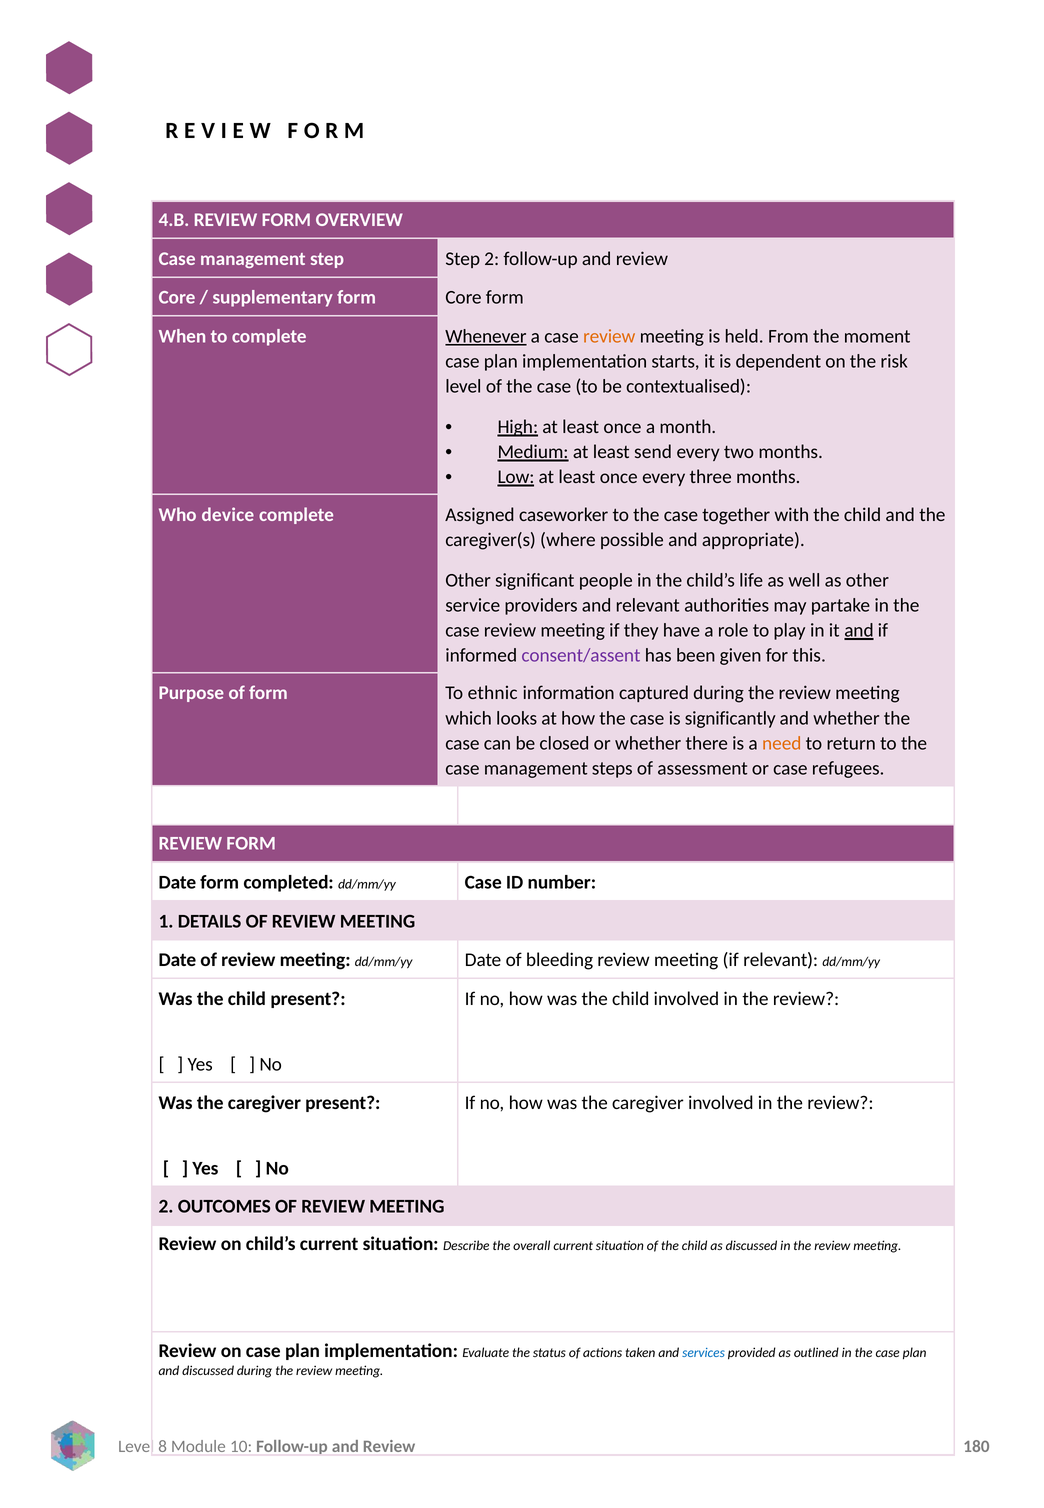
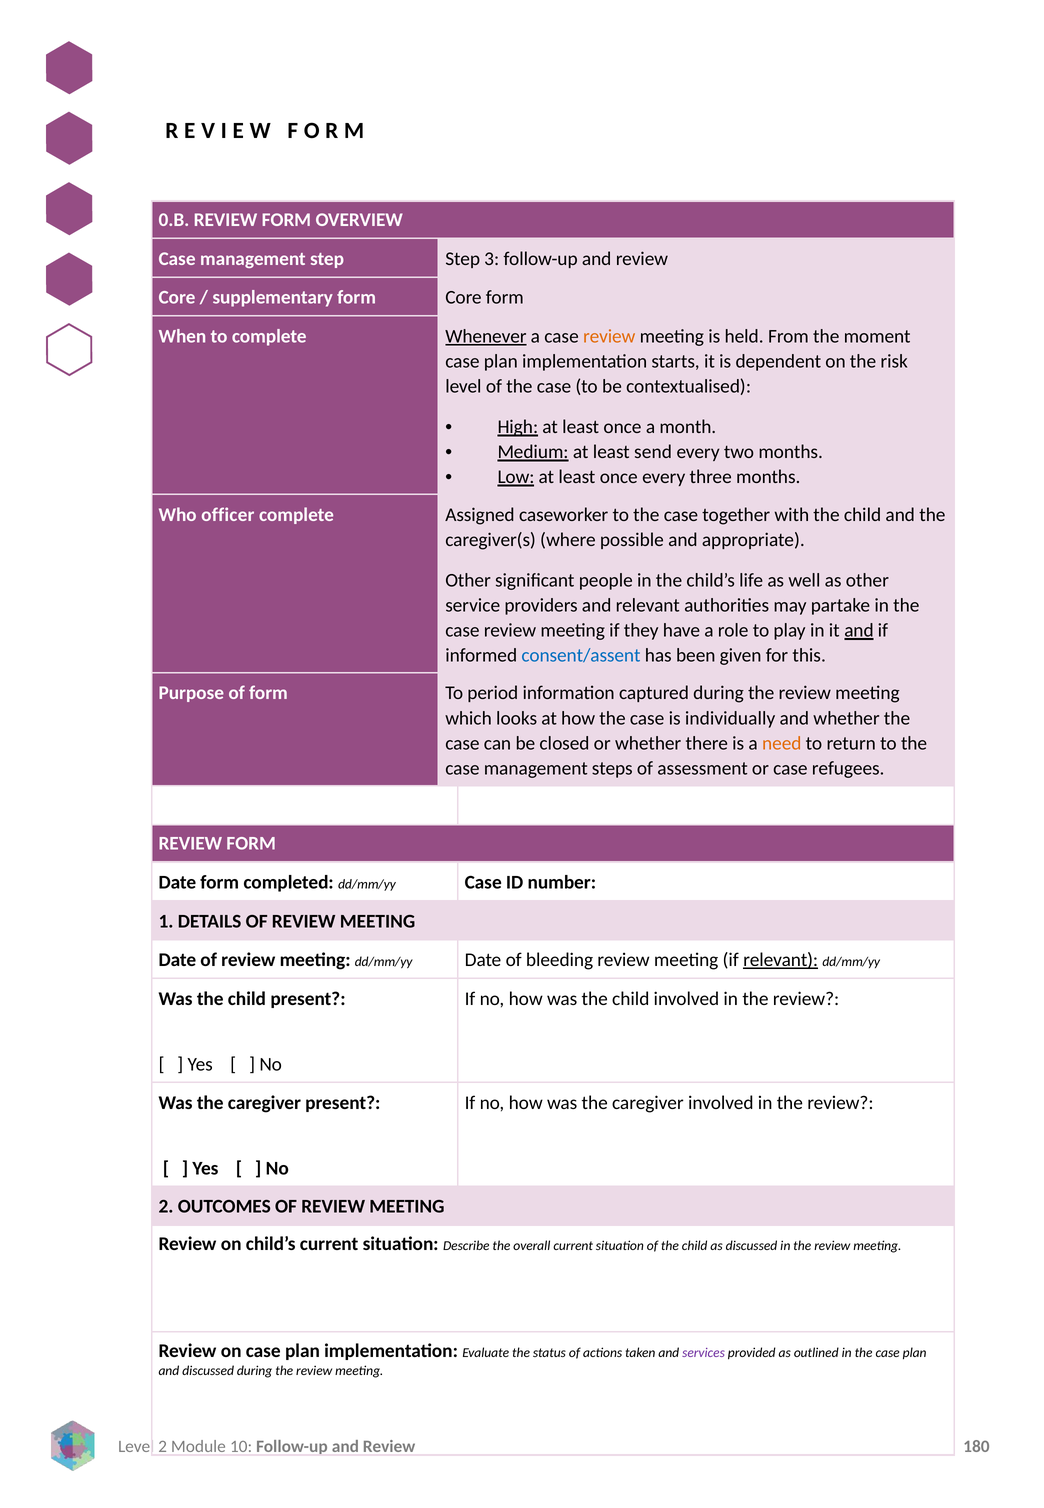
4.B: 4.B -> 0.B (174, 220)
Step 2: 2 -> 3 (492, 259)
device: device -> officer (228, 515)
consent/assent colour: purple -> blue (581, 655)
ethnic: ethnic -> period (493, 693)
significantly: significantly -> individually (730, 718)
relevant underline: none -> present (781, 960)
services colour: blue -> purple (704, 1353)
Level 8: 8 -> 2 (163, 1447)
